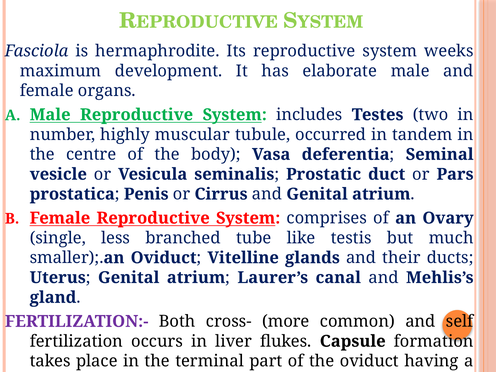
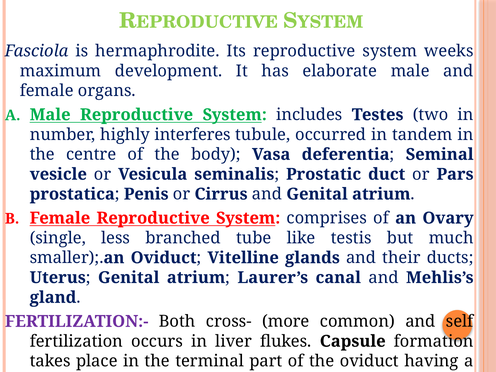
muscular: muscular -> interferes (193, 135)
